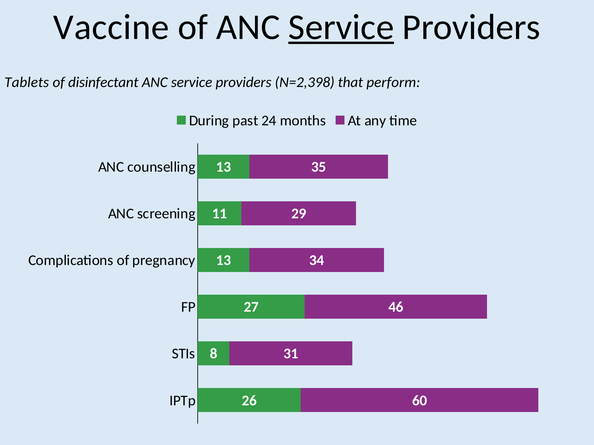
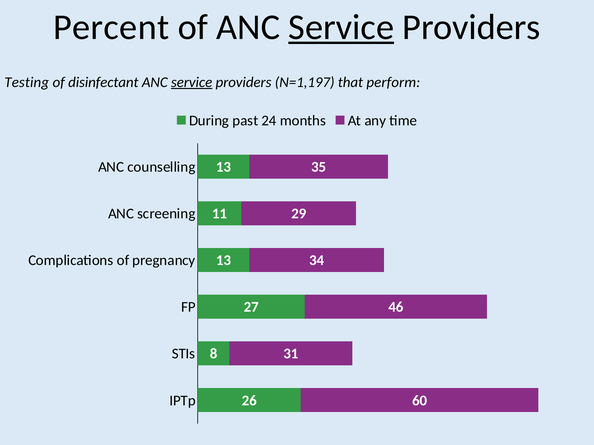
Vaccine: Vaccine -> Percent (111, 27)
Tablets: Tablets -> Testing (27, 82)
service underline: none -> present (192, 82)
N=2,398: N=2,398 -> N=1,197 (305, 82)
